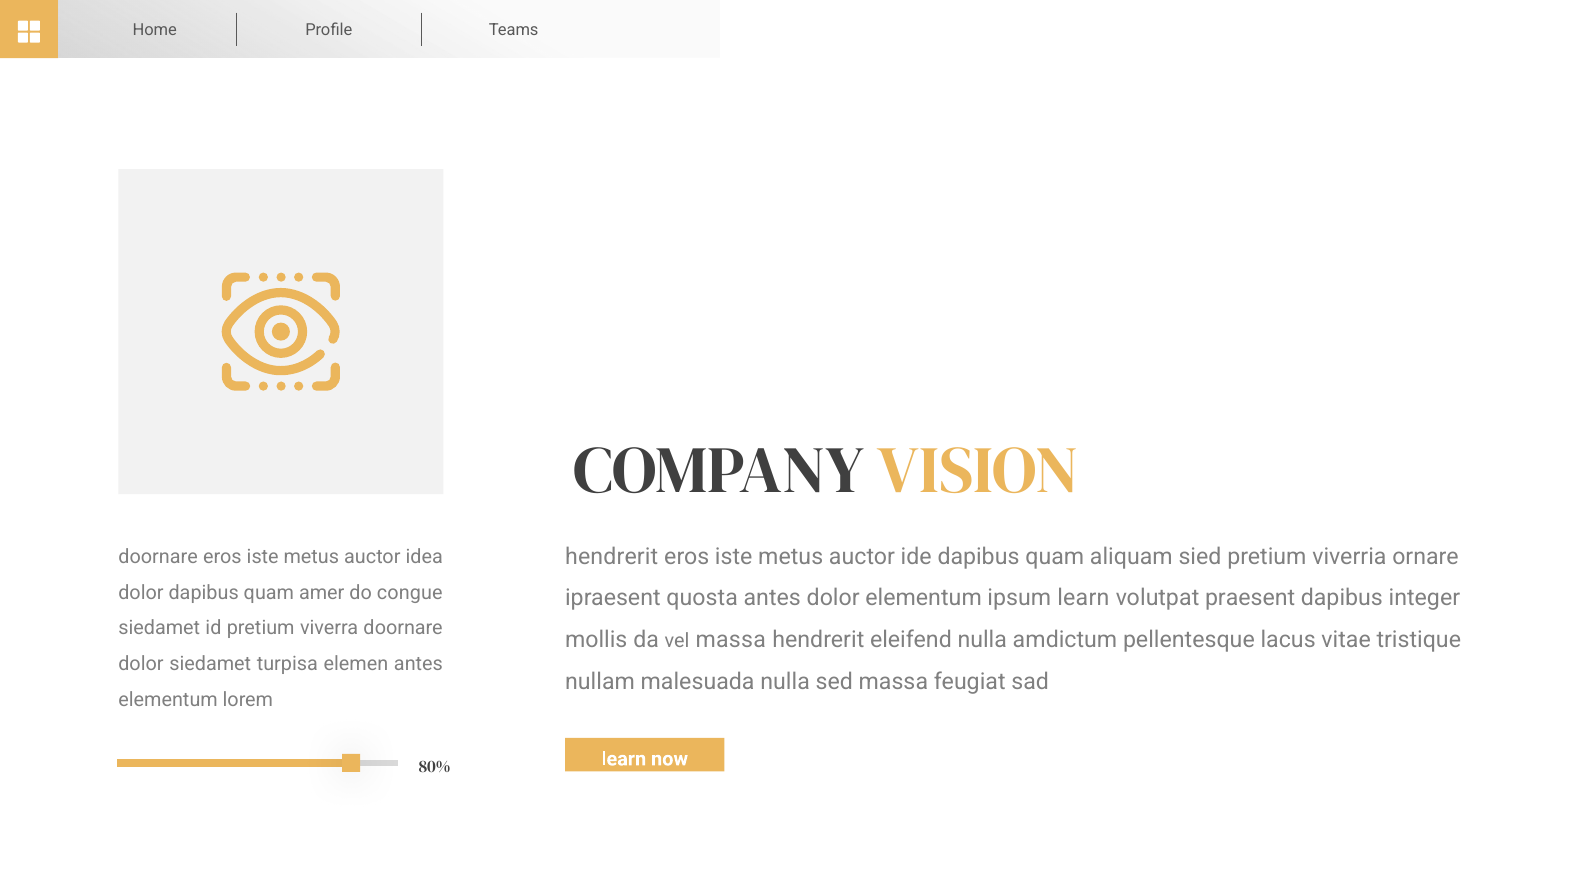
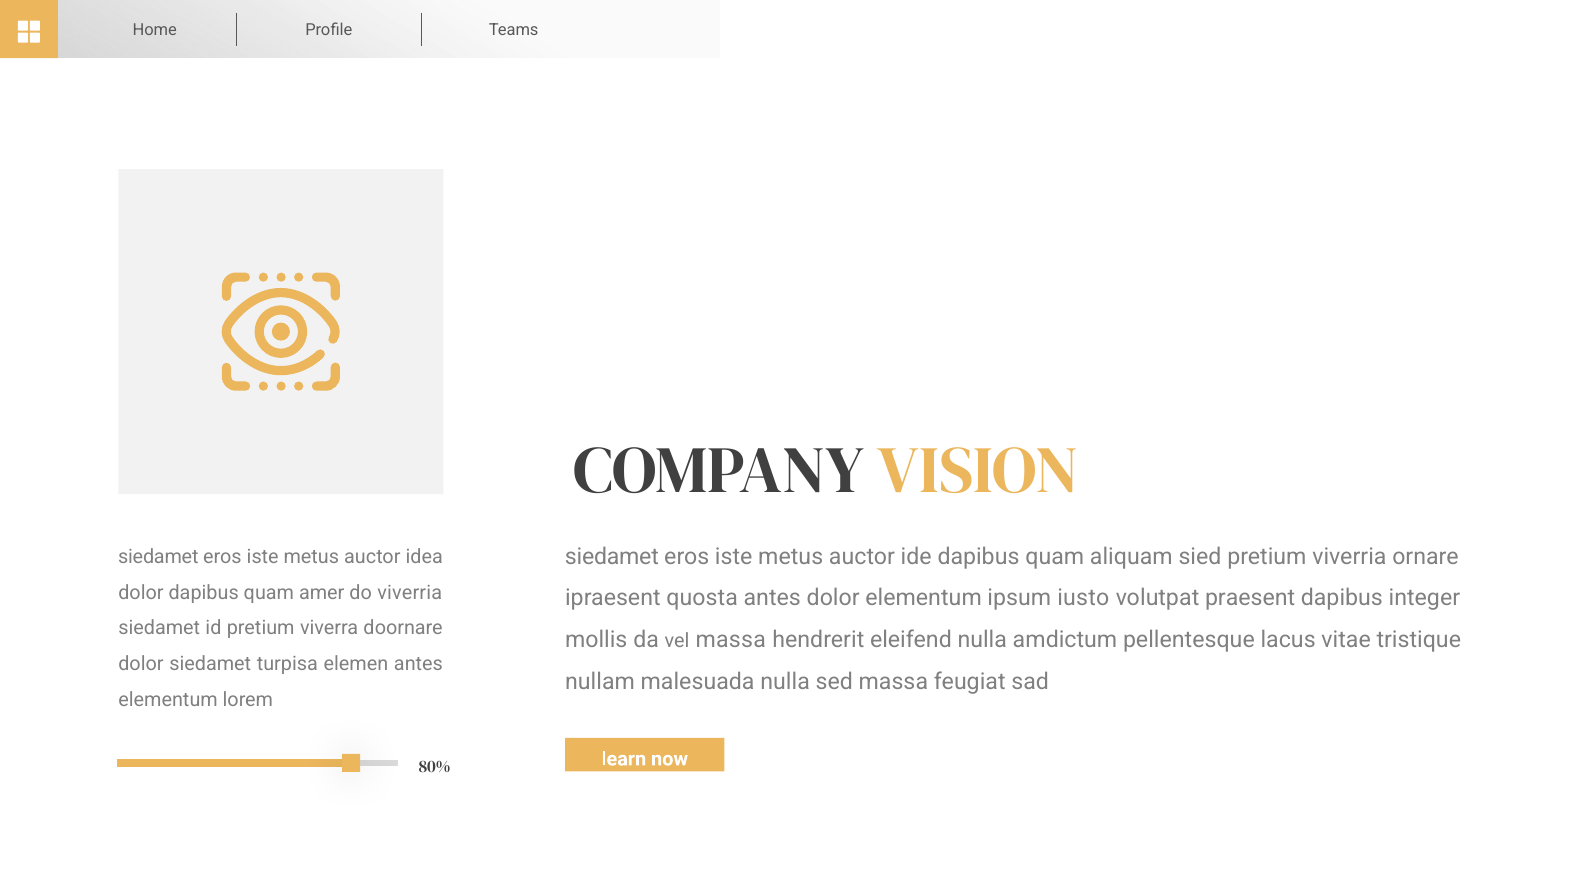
hendrerit: hendrerit -> siedamet (612, 556)
doornare: doornare -> siedamet (158, 557)
do congue: congue -> viverria (410, 592)
ipsum learn: learn -> iusto (1083, 598)
